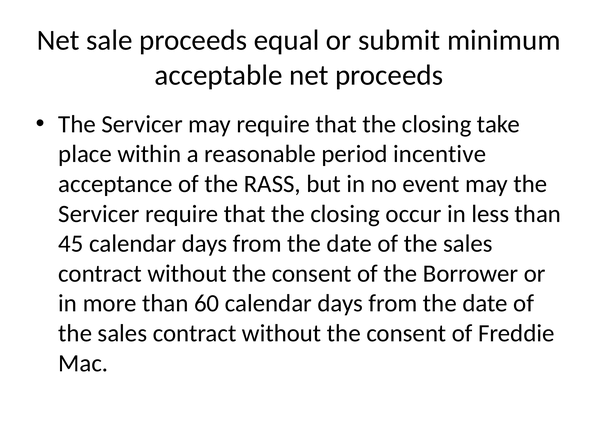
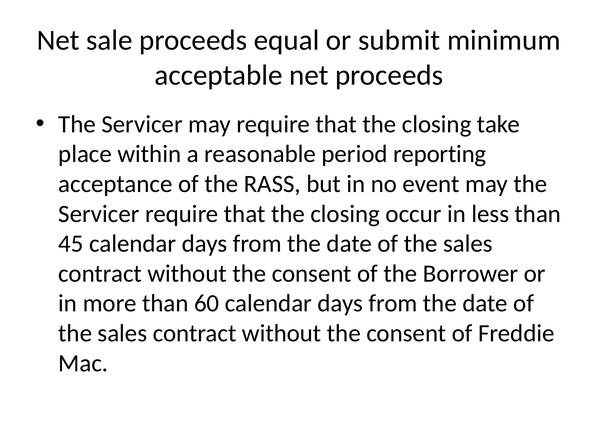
incentive: incentive -> reporting (440, 154)
